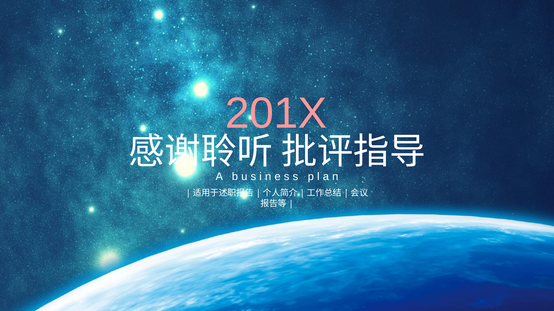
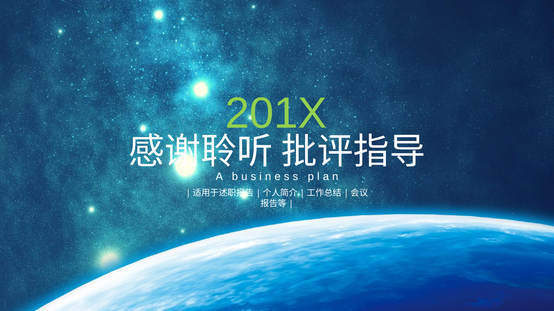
201X colour: pink -> light green (276, 114)
